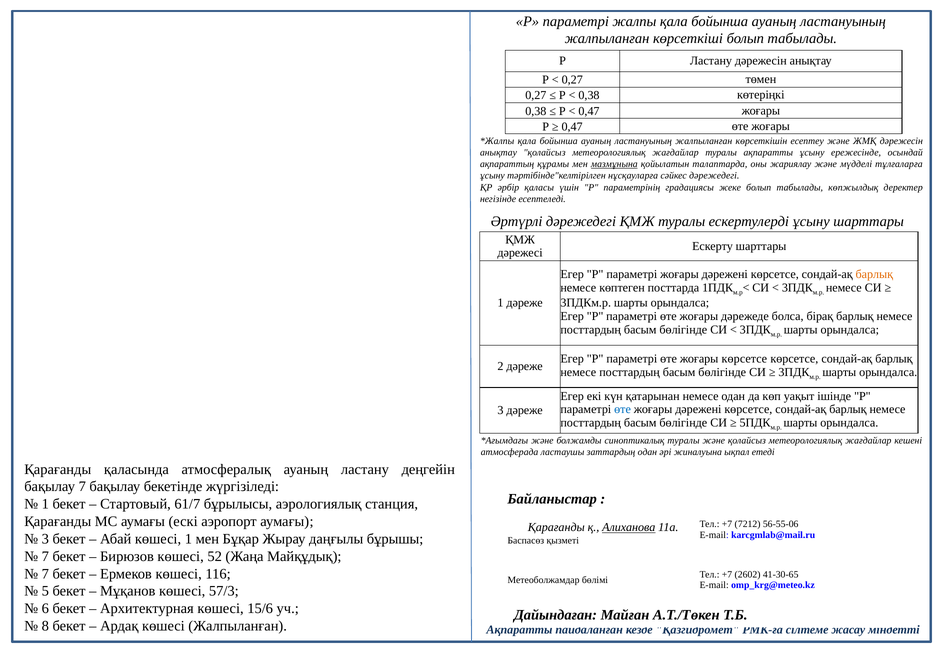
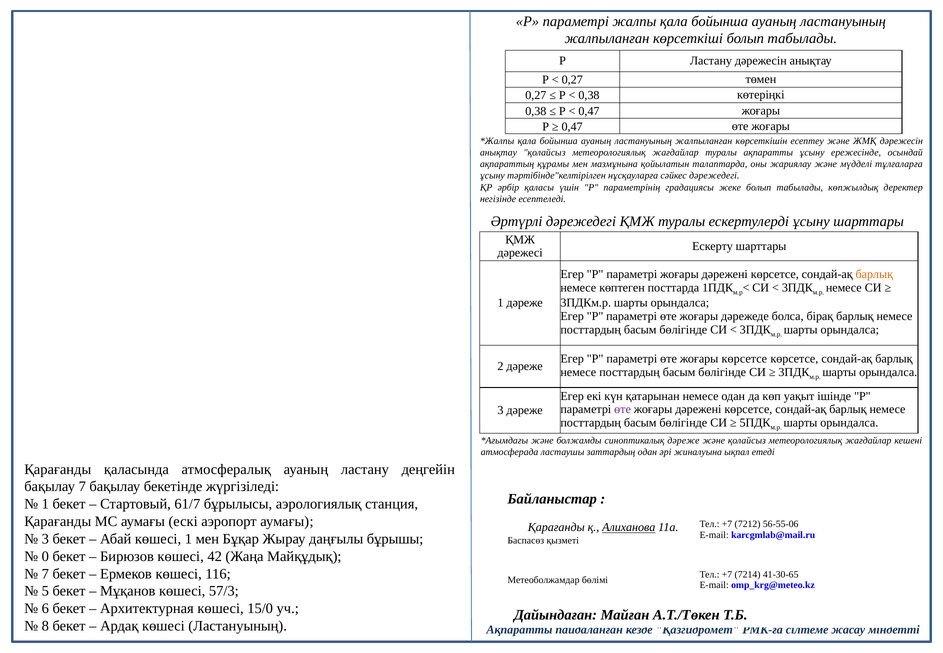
мазмұнына underline: present -> none (614, 164)
өте colour: blue -> purple (623, 409)
синоптикалық туралы: туралы -> дәреже (683, 441)
7: 7 -> 0 (45, 556)
52: 52 -> 42 (215, 556)
2602: 2602 -> 7214 (748, 574)
15/6: 15/6 -> 15/0 (260, 608)
көшесі Жалпыланған: Жалпыланған -> Ластануының (238, 626)
